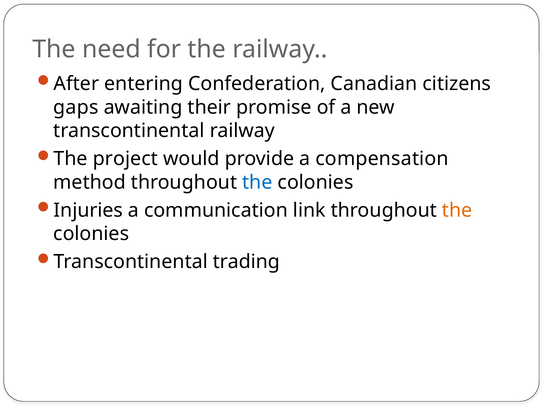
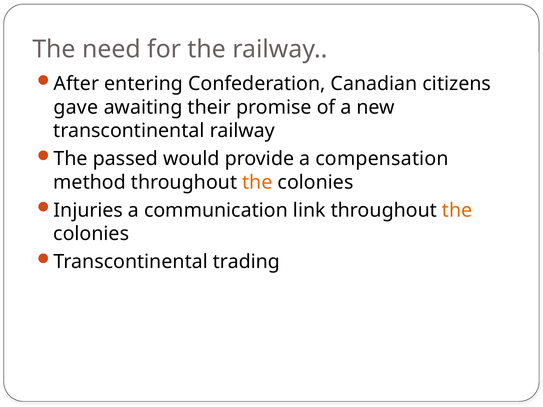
gaps: gaps -> gave (76, 107)
project: project -> passed (125, 159)
the colour: blue -> orange (257, 182)
